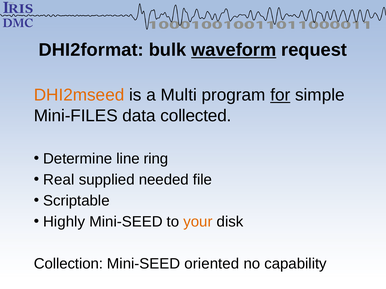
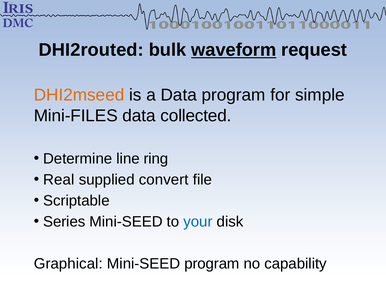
DHI2format: DHI2format -> DHI2routed (91, 50)
a Multi: Multi -> Data (179, 95)
for underline: present -> none (280, 95)
needed: needed -> convert (164, 180)
Highly: Highly -> Series (64, 222)
your colour: orange -> blue (198, 222)
Collection: Collection -> Graphical (68, 264)
Mini-SEED oriented: oriented -> program (212, 264)
